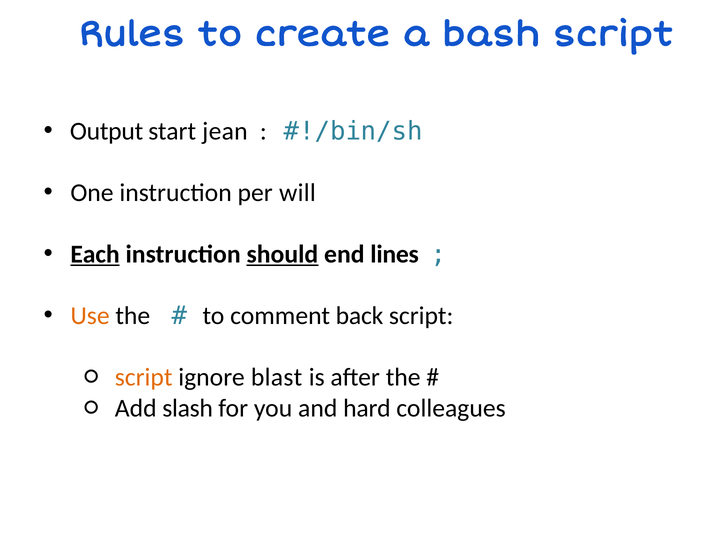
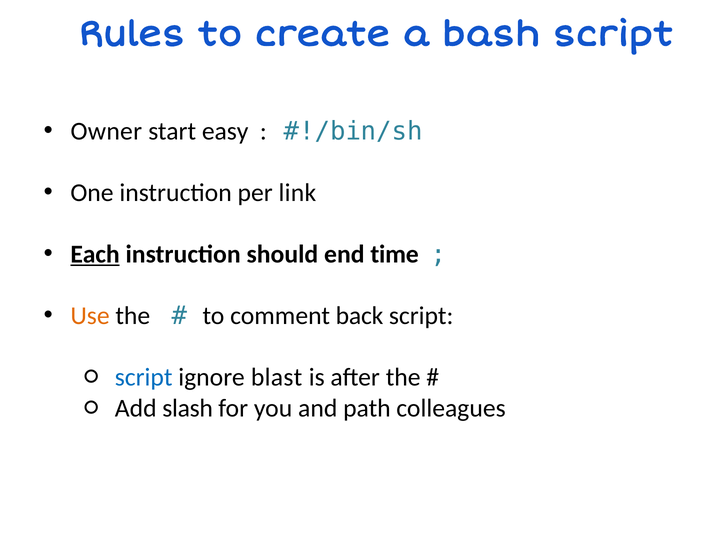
Output: Output -> Owner (106, 131)
jean: jean -> easy (225, 131)
will: will -> link (297, 193)
should underline: present -> none (282, 254)
lines: lines -> time (395, 254)
script colour: orange -> blue (144, 378)
hard: hard -> path (367, 408)
